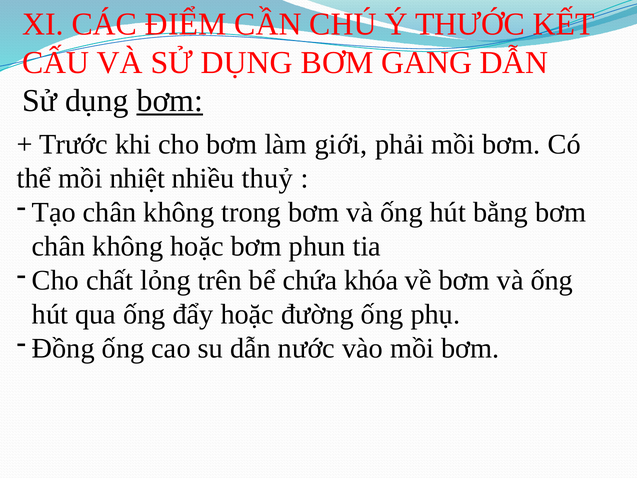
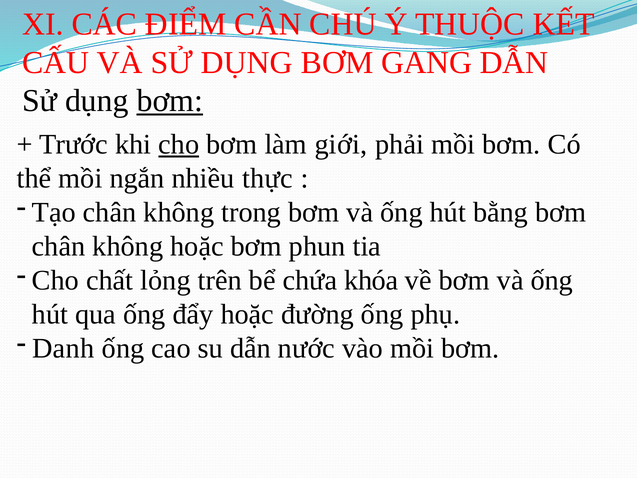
THƯỚC: THƯỚC -> THUỘC (470, 24)
cho underline: none -> present (179, 144)
nhiệt: nhiệt -> ngắn (137, 178)
thuỷ: thuỷ -> thực (267, 178)
Đồng: Đồng -> Danh (63, 348)
